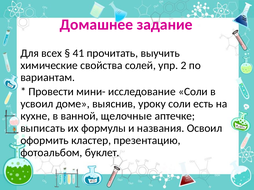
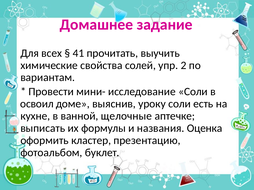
усвоил: усвоил -> освоил (37, 104)
Освоил: Освоил -> Оценка (205, 129)
